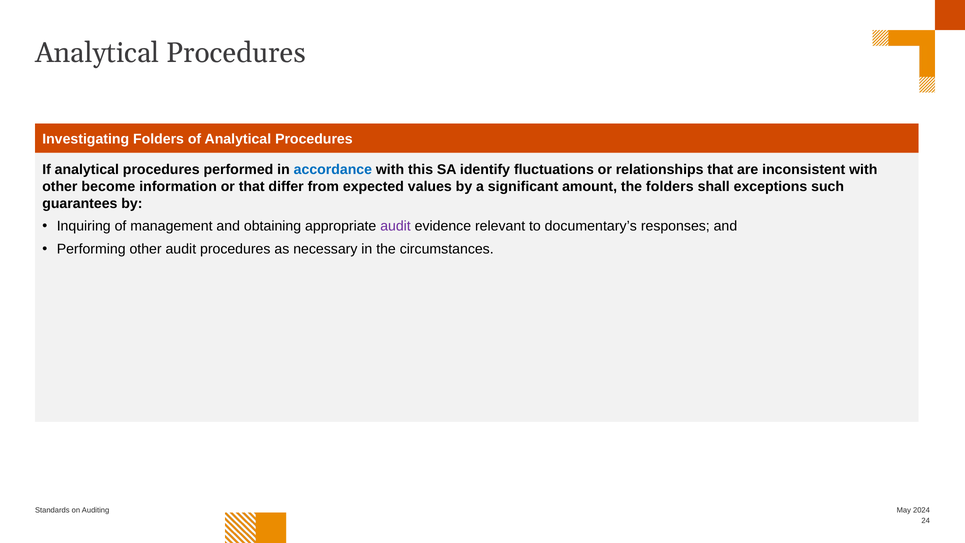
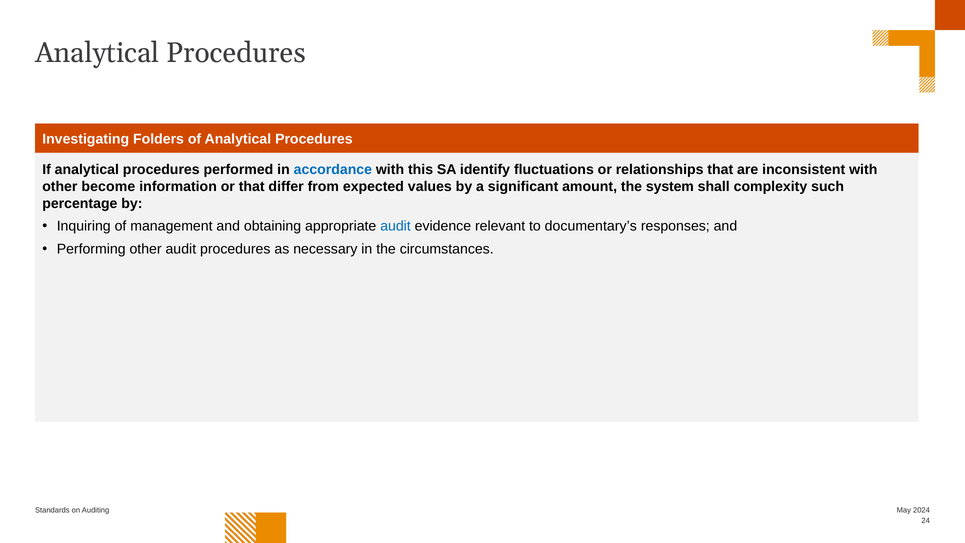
the folders: folders -> system (670, 186)
exceptions: exceptions -> complexity (770, 186)
guarantees: guarantees -> percentage (80, 203)
audit colour: purple -> blue (396, 226)
